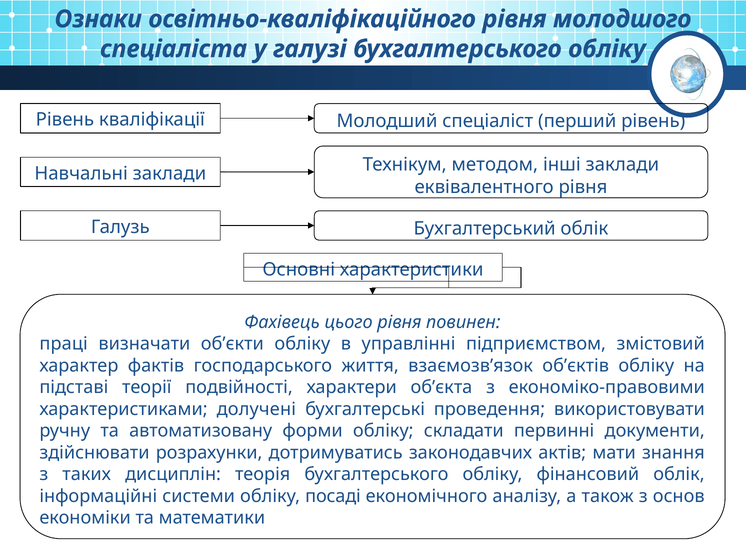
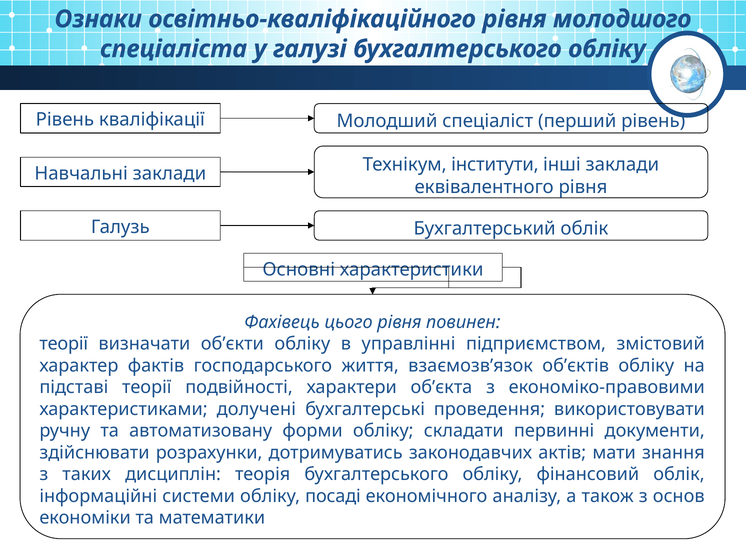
методом: методом -> інститути (495, 165)
праці: праці -> теорії (64, 344)
